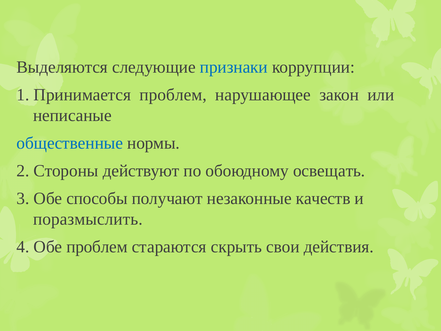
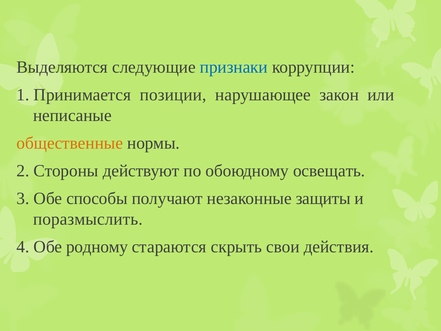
Принимается проблем: проблем -> позиции (173, 95)
общественные colour: blue -> orange (70, 143)
качеств: качеств -> защиты (323, 198)
Обе проблем: проблем -> родному (97, 247)
